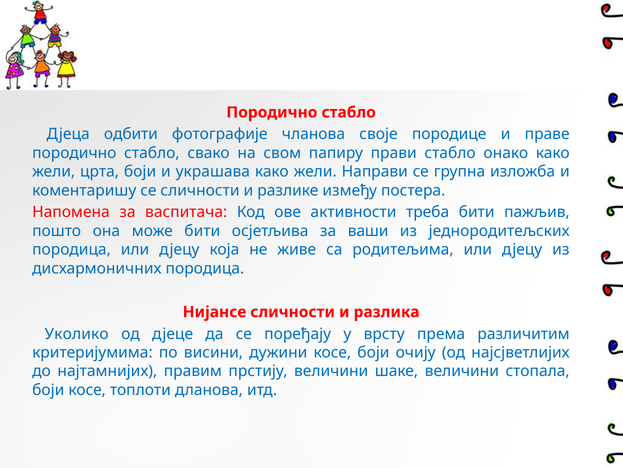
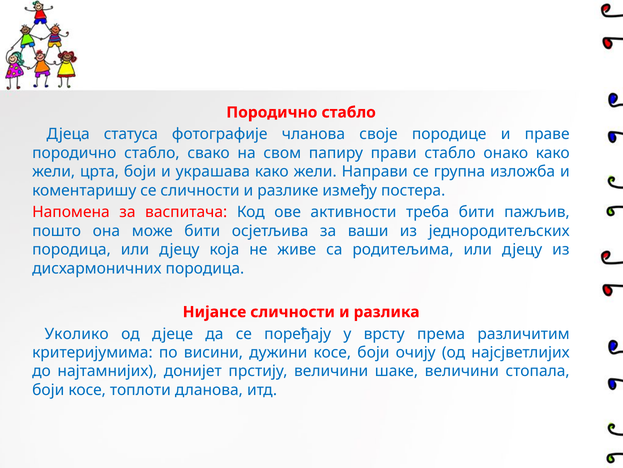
одбити: одбити -> статуса (131, 134)
правим: правим -> донијет (193, 371)
